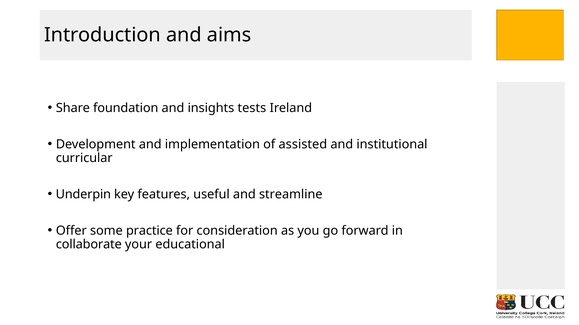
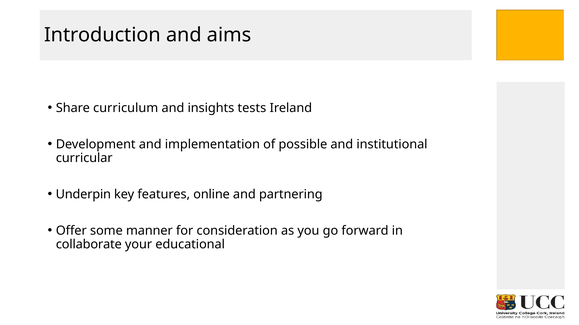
foundation: foundation -> curriculum (126, 108)
assisted: assisted -> possible (303, 145)
useful: useful -> online (212, 195)
streamline: streamline -> partnering (291, 195)
practice: practice -> manner (149, 231)
